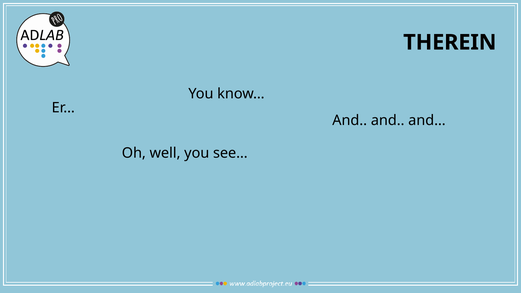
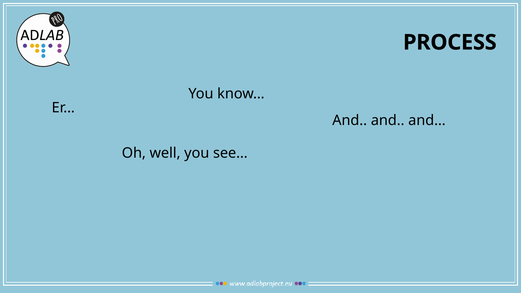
THEREIN: THEREIN -> PROCESS (450, 42)
